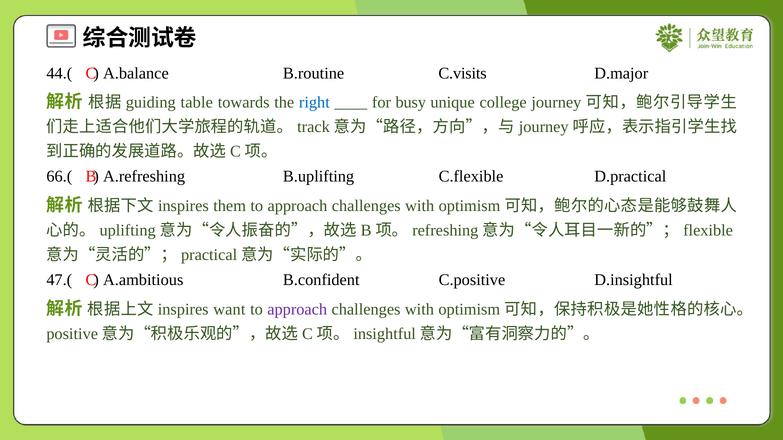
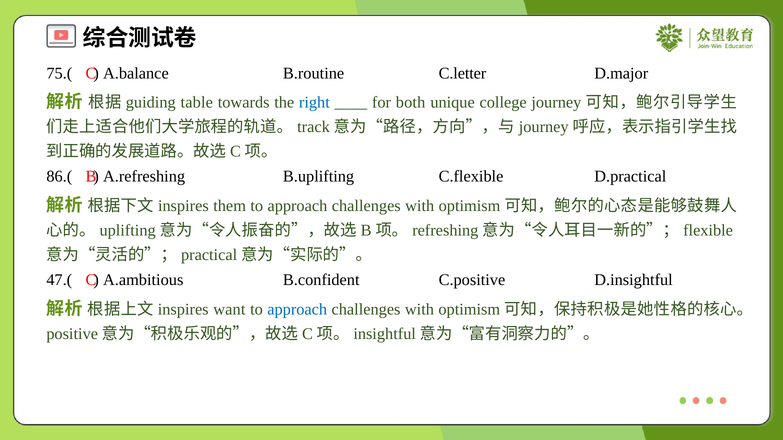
44.(: 44.( -> 75.( (59, 73)
C.visits: C.visits -> C.letter (462, 73)
busy: busy -> both (411, 102)
66.(: 66.( -> 86.( (59, 177)
approach colour: purple -> blue (297, 310)
